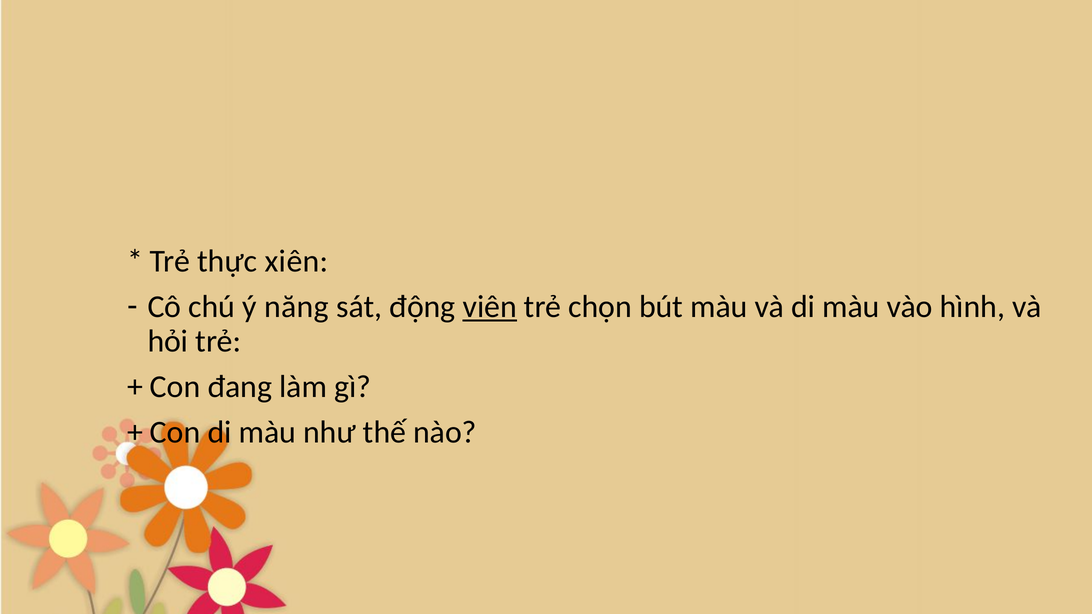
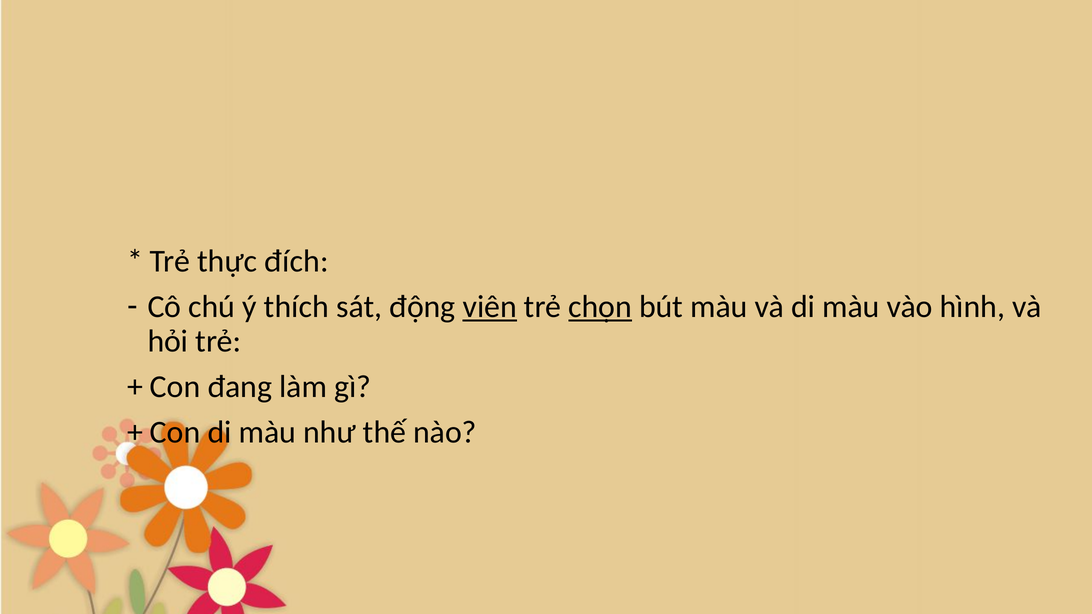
xiên: xiên -> đích (297, 261)
năng: năng -> thích (296, 307)
chọn underline: none -> present (600, 307)
